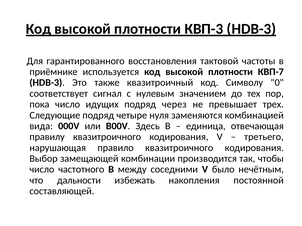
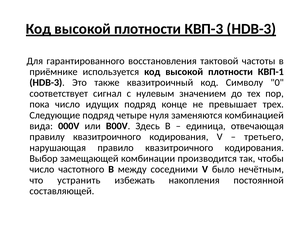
КВП-7: КВП-7 -> КВП-1 (271, 72)
через: через -> конце (174, 105)
дальности: дальности -> устранить (79, 181)
